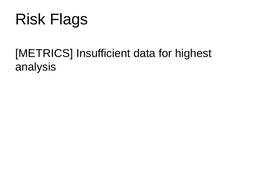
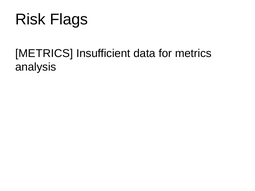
for highest: highest -> metrics (193, 53)
